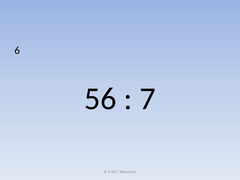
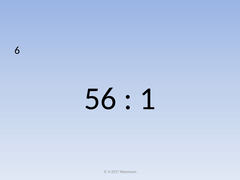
7: 7 -> 1 (148, 99)
